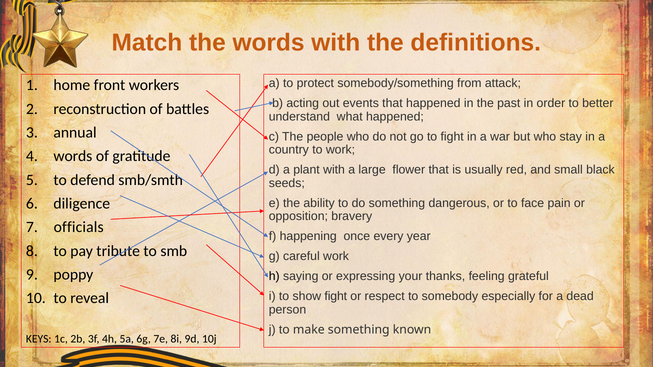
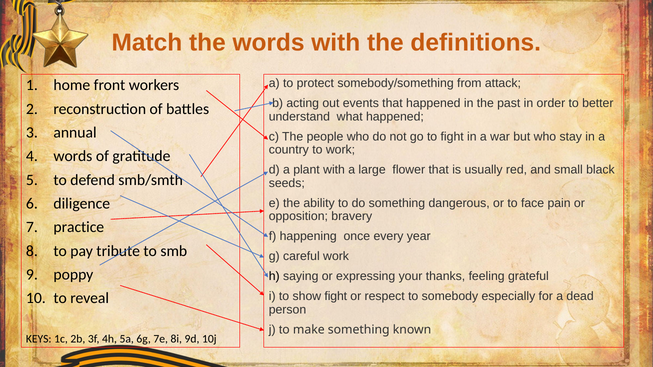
officials: officials -> practice (79, 227)
